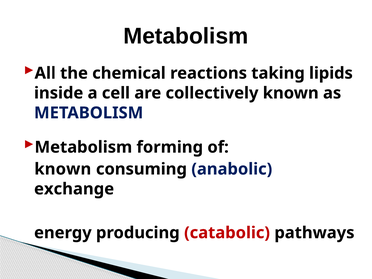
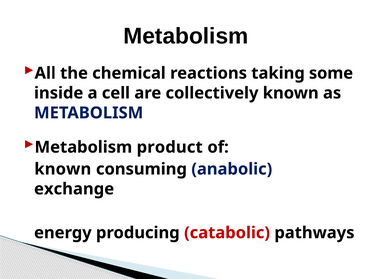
lipids: lipids -> some (331, 73)
forming: forming -> product (170, 147)
